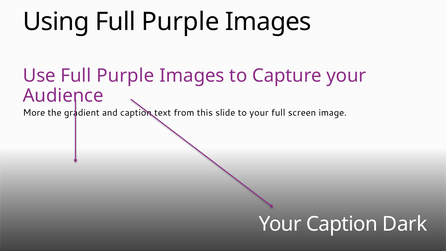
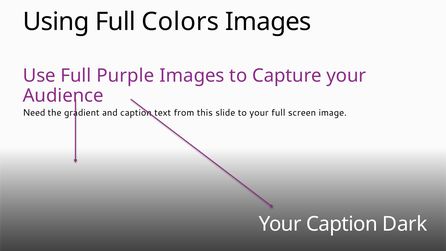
Using Full Purple: Purple -> Colors (180, 22)
More: More -> Need (34, 113)
